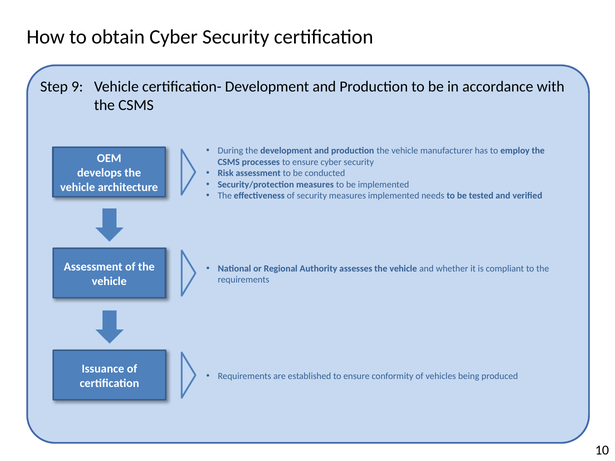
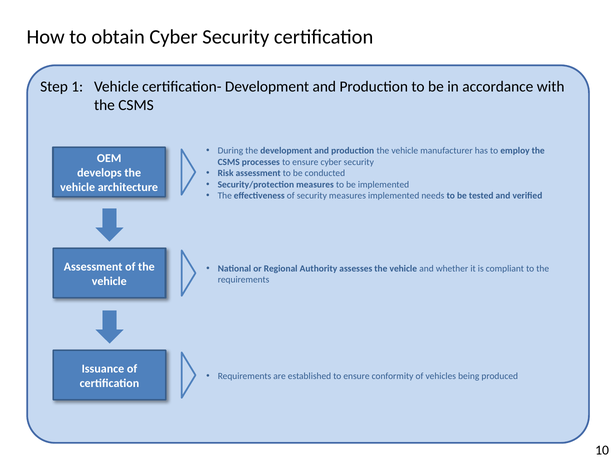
9: 9 -> 1 (77, 87)
